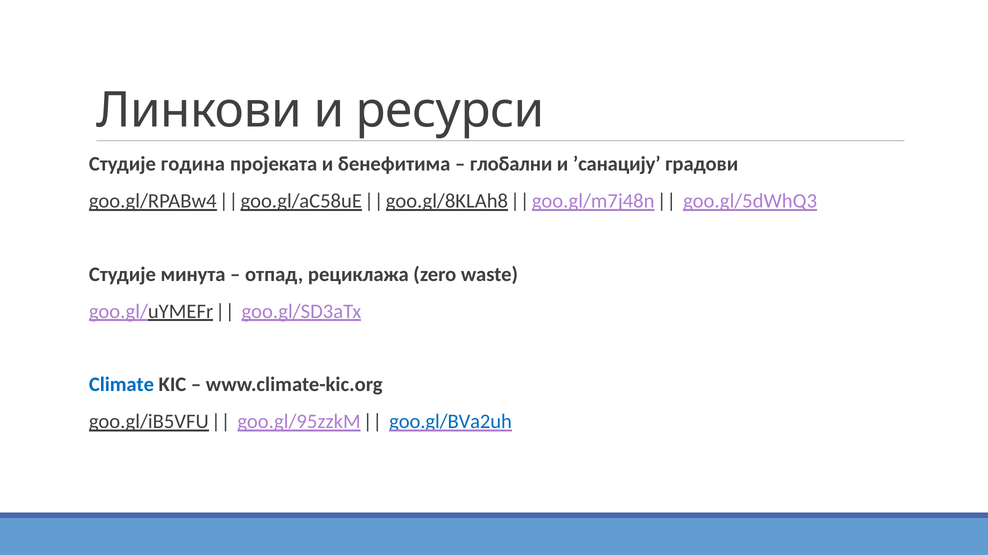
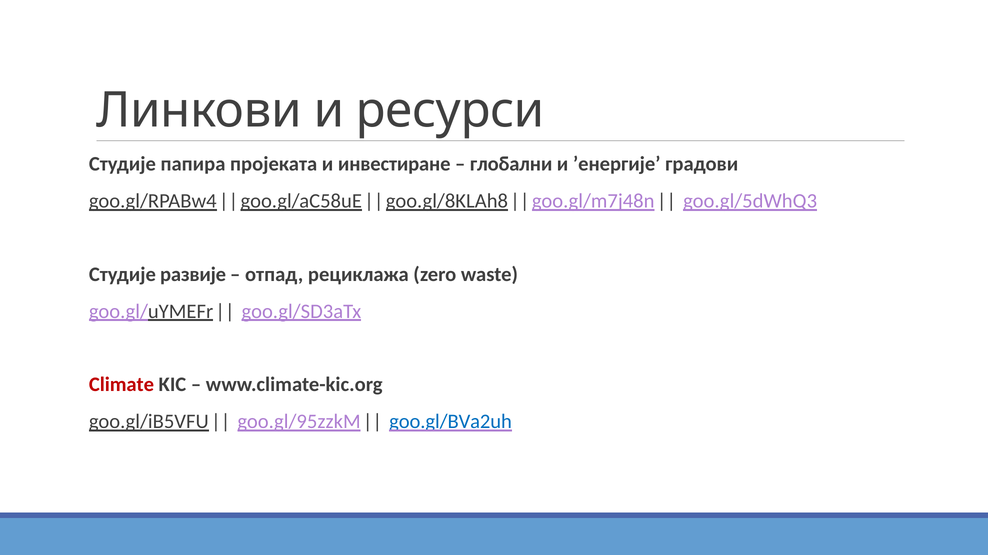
година: година -> папира (193, 164)
бенефитима: бенефитима -> инвестиране (394, 164)
’санацију: ’санацију -> ’енергије (617, 164)
минута: минута -> развије (193, 275)
Climate colour: blue -> red (121, 385)
